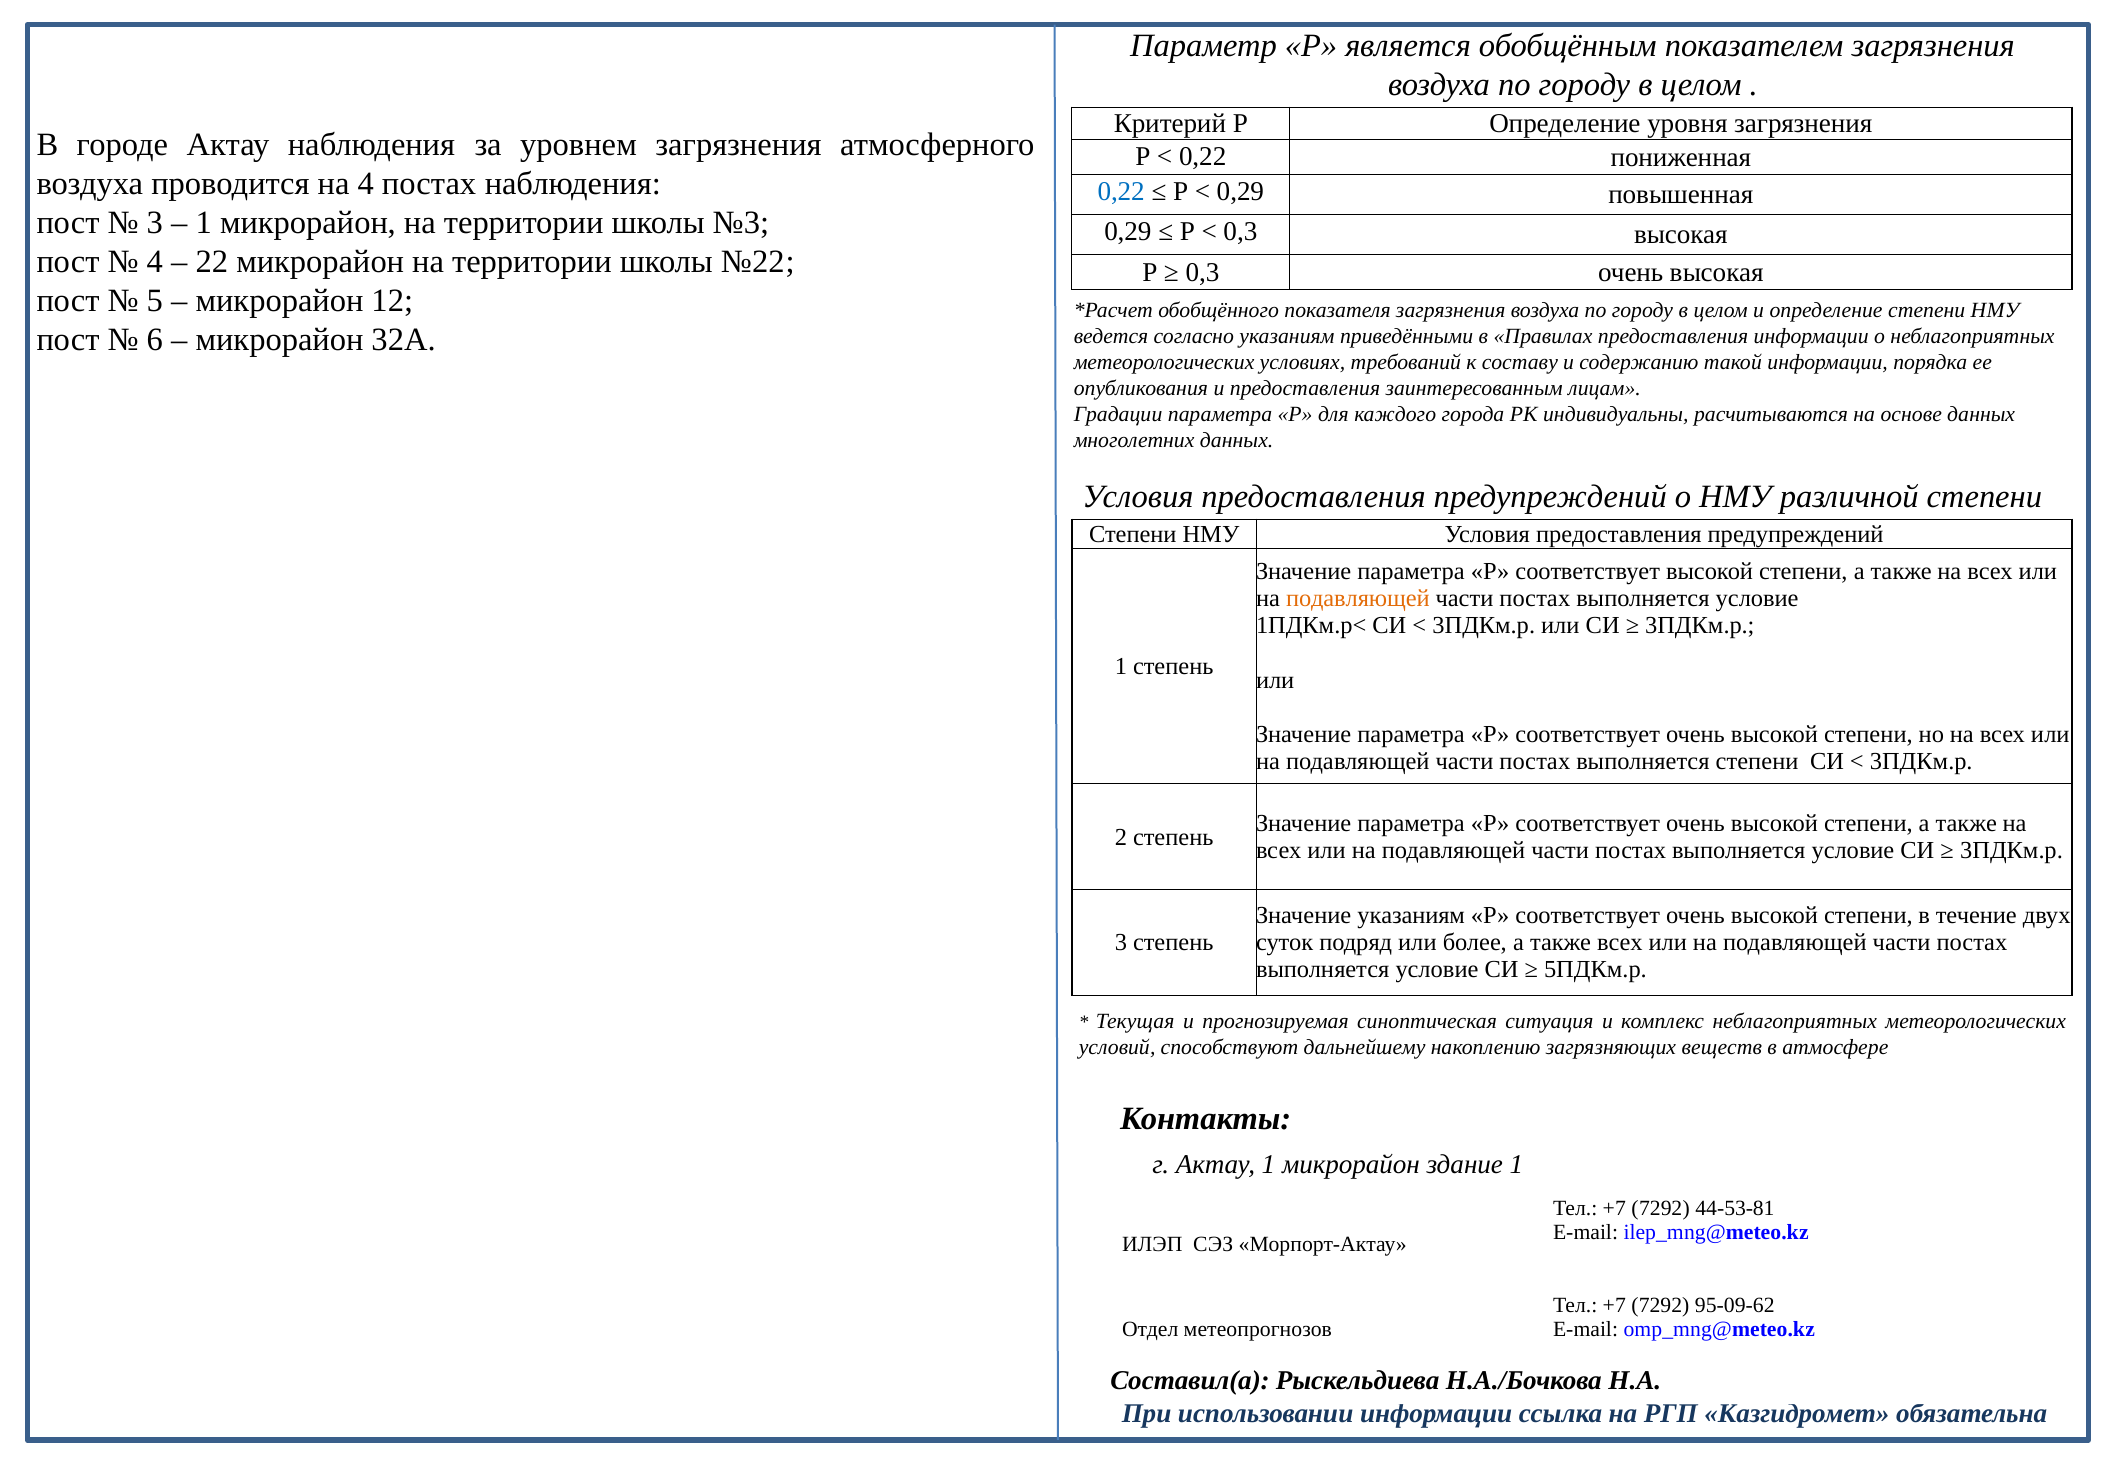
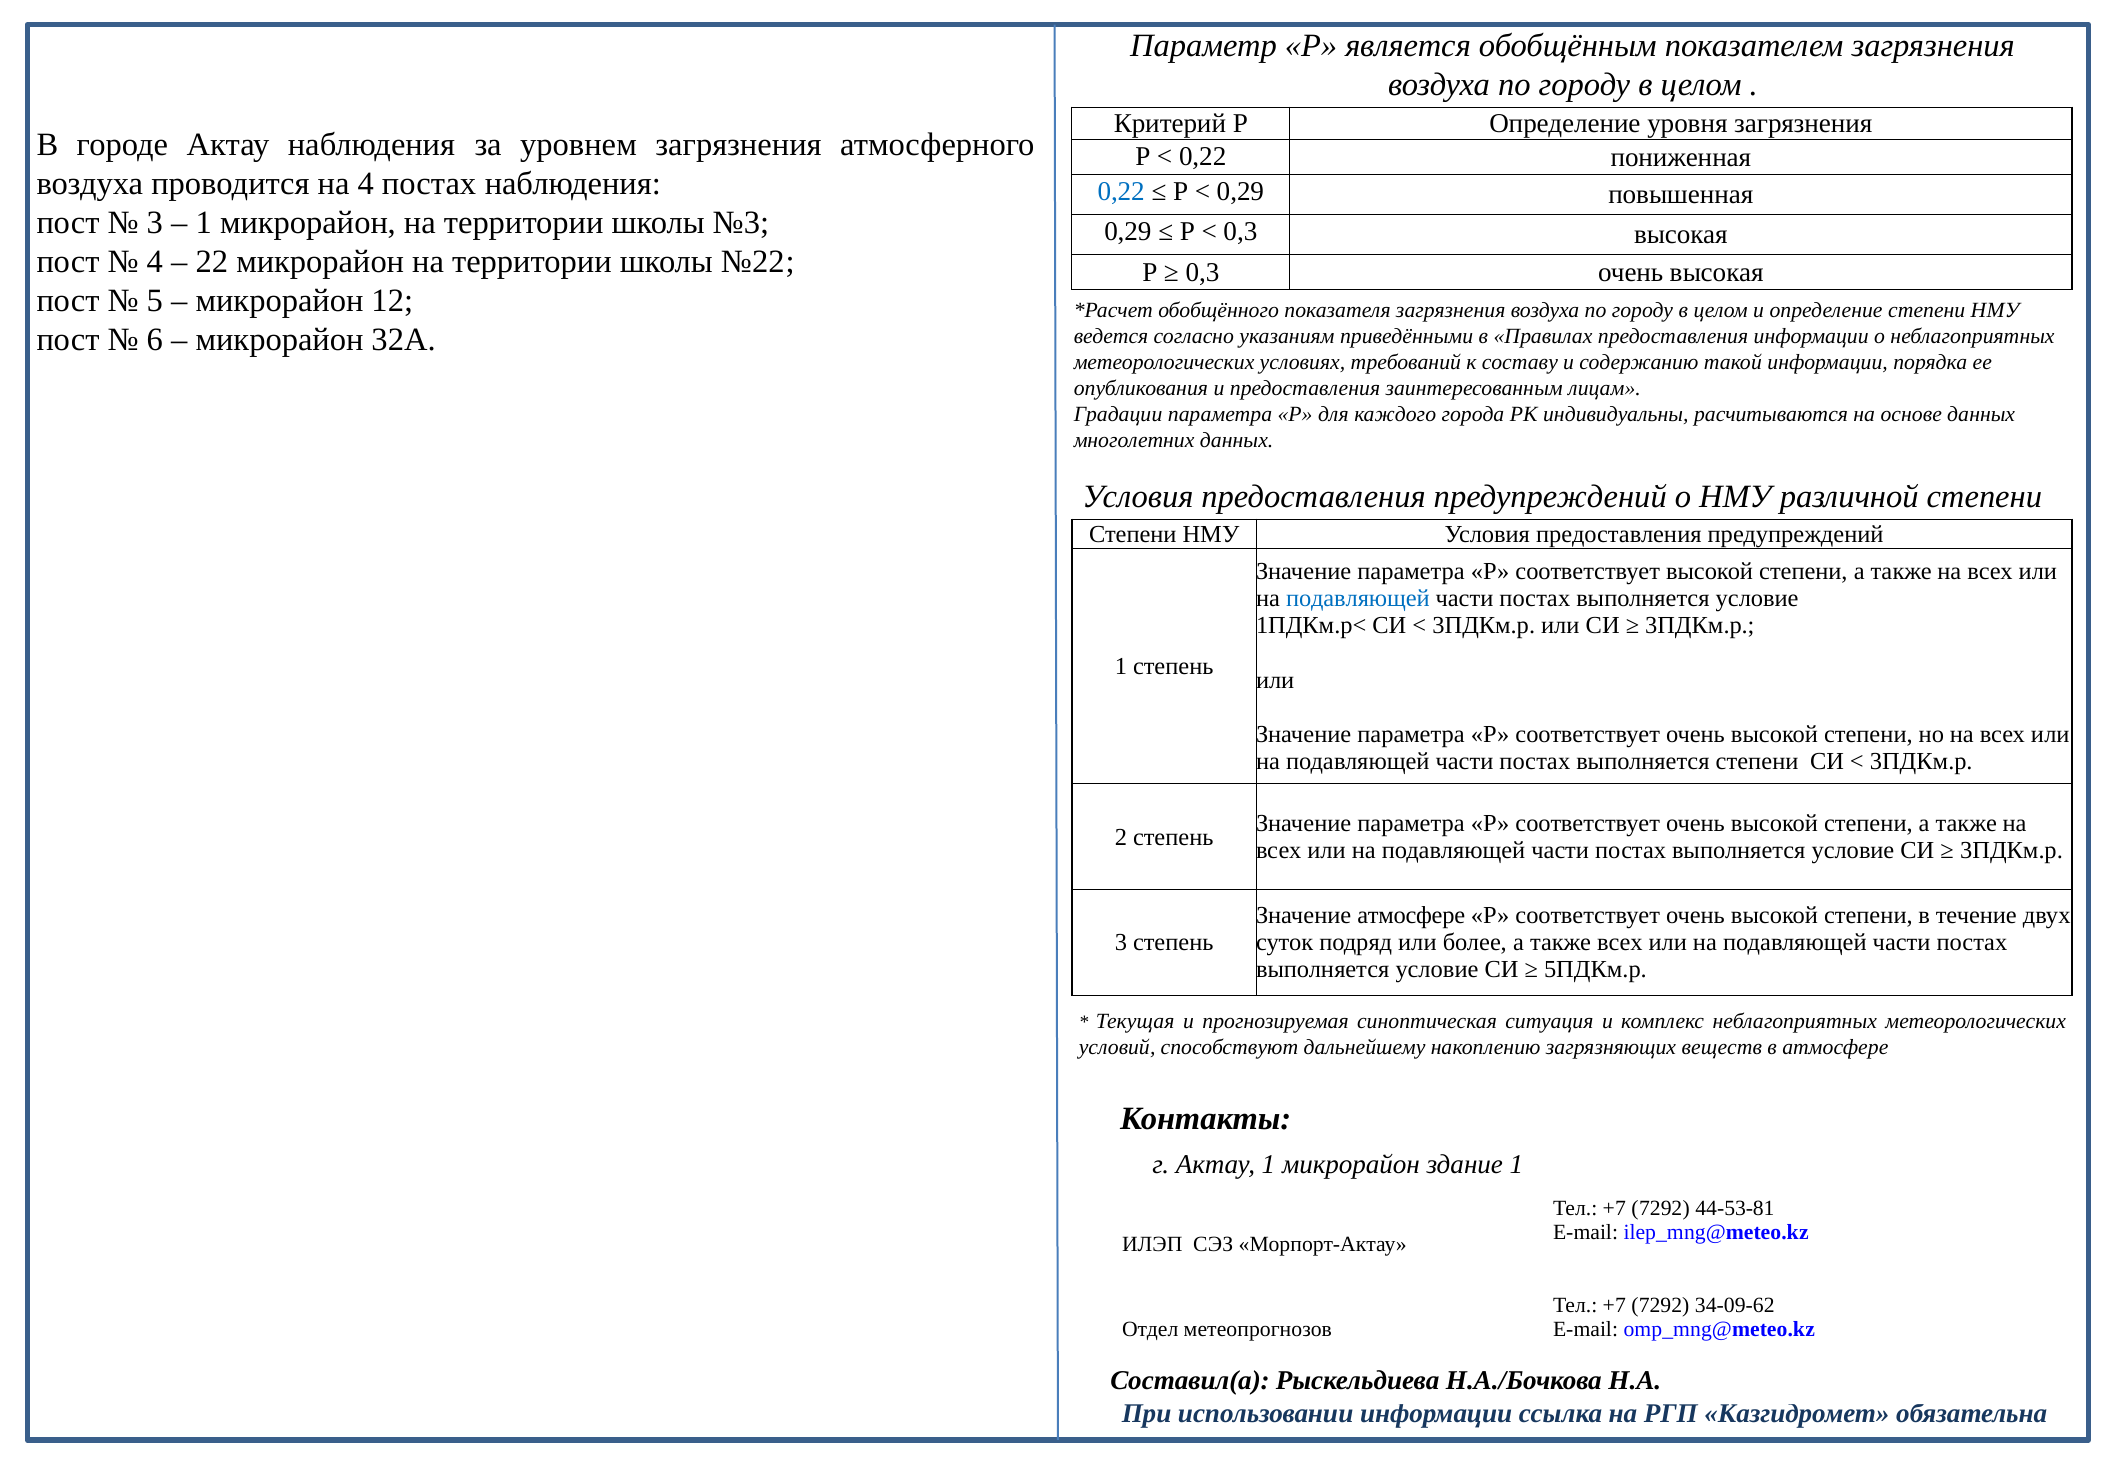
подавляющей colour: orange -> blue (1358, 599)
Значение указаниям: указаниям -> атмосфере (1411, 916)
95-09-62: 95-09-62 -> 34-09-62 (1735, 1306)
